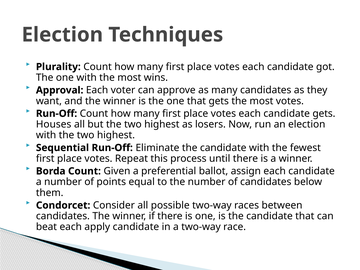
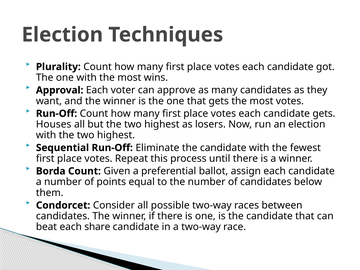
apply: apply -> share (97, 227)
